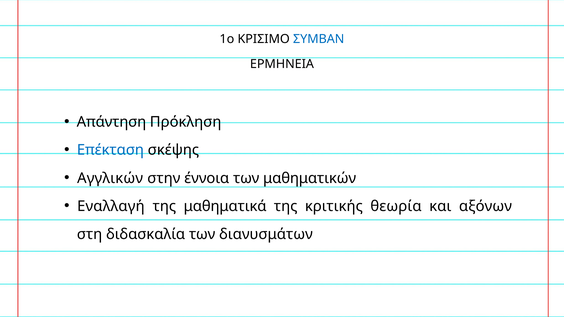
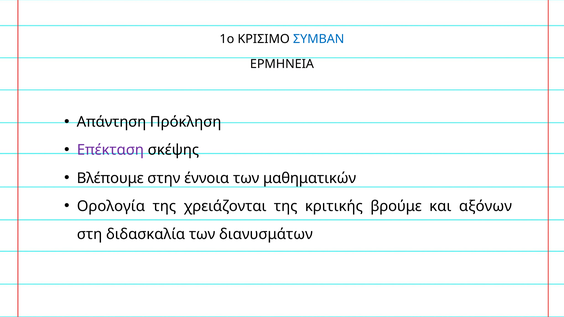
Επέκταση colour: blue -> purple (110, 150)
Αγγλικών: Αγγλικών -> Βλέπουμε (110, 178)
Εναλλαγή: Εναλλαγή -> Ορολογία (111, 206)
μαθηματικά: μαθηματικά -> χρειάζονται (225, 206)
θεωρία: θεωρία -> βρούμε (396, 206)
